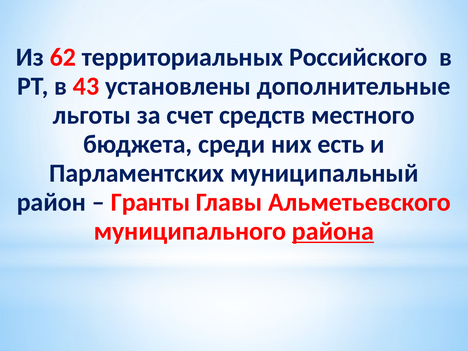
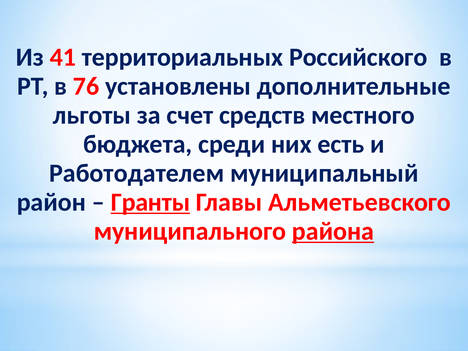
62: 62 -> 41 (63, 57)
43: 43 -> 76 (86, 86)
Парламентских: Парламентских -> Работодателем (137, 173)
Гранты underline: none -> present (150, 202)
